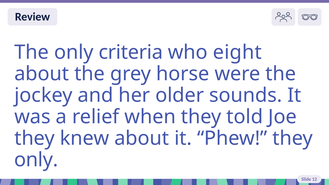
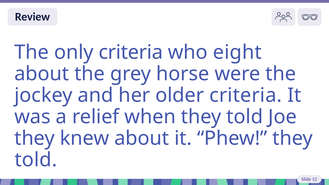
older sounds: sounds -> criteria (246, 95)
only: only -> told (36, 160)
